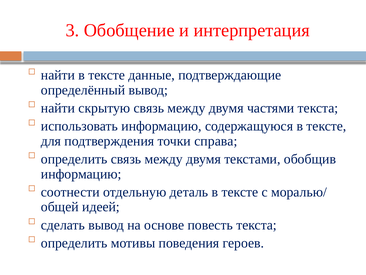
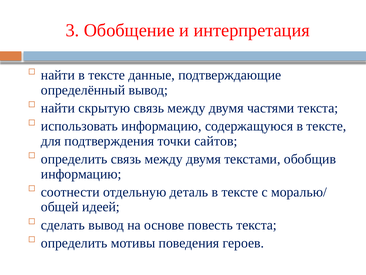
справа: справа -> сайтов (216, 141)
